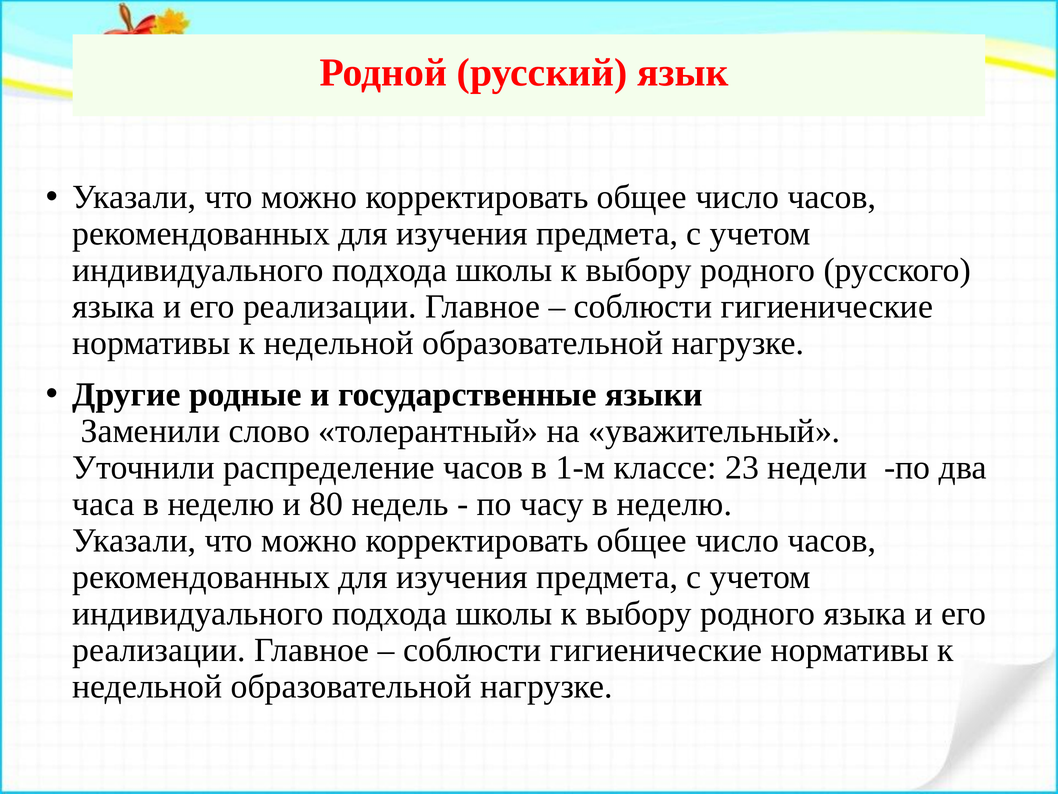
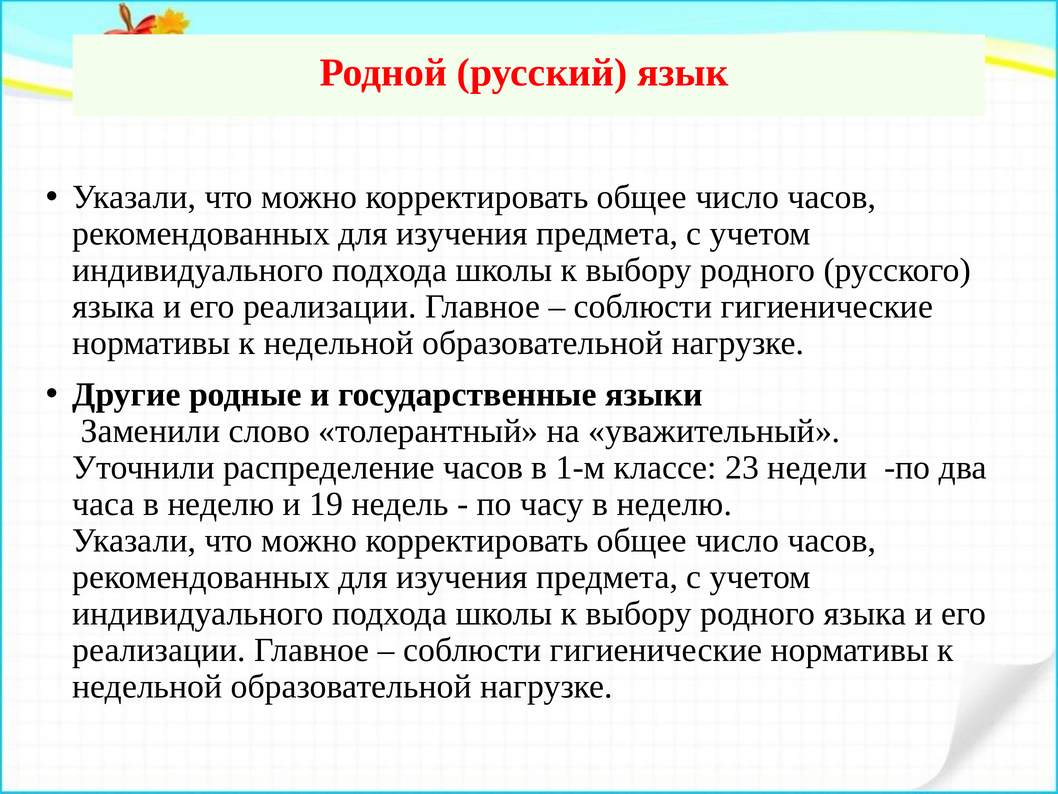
80: 80 -> 19 (326, 504)
